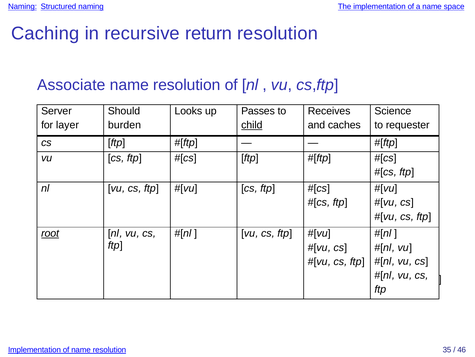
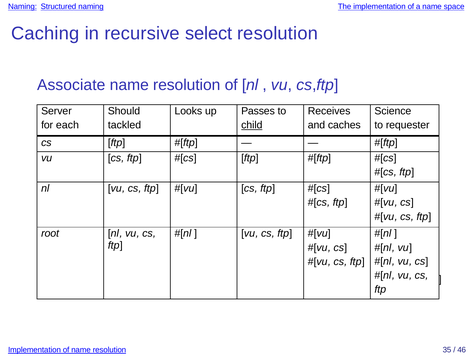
return: return -> select (209, 34)
layer: layer -> each (67, 125)
burden: burden -> tackled (125, 125)
root underline: present -> none (50, 233)
